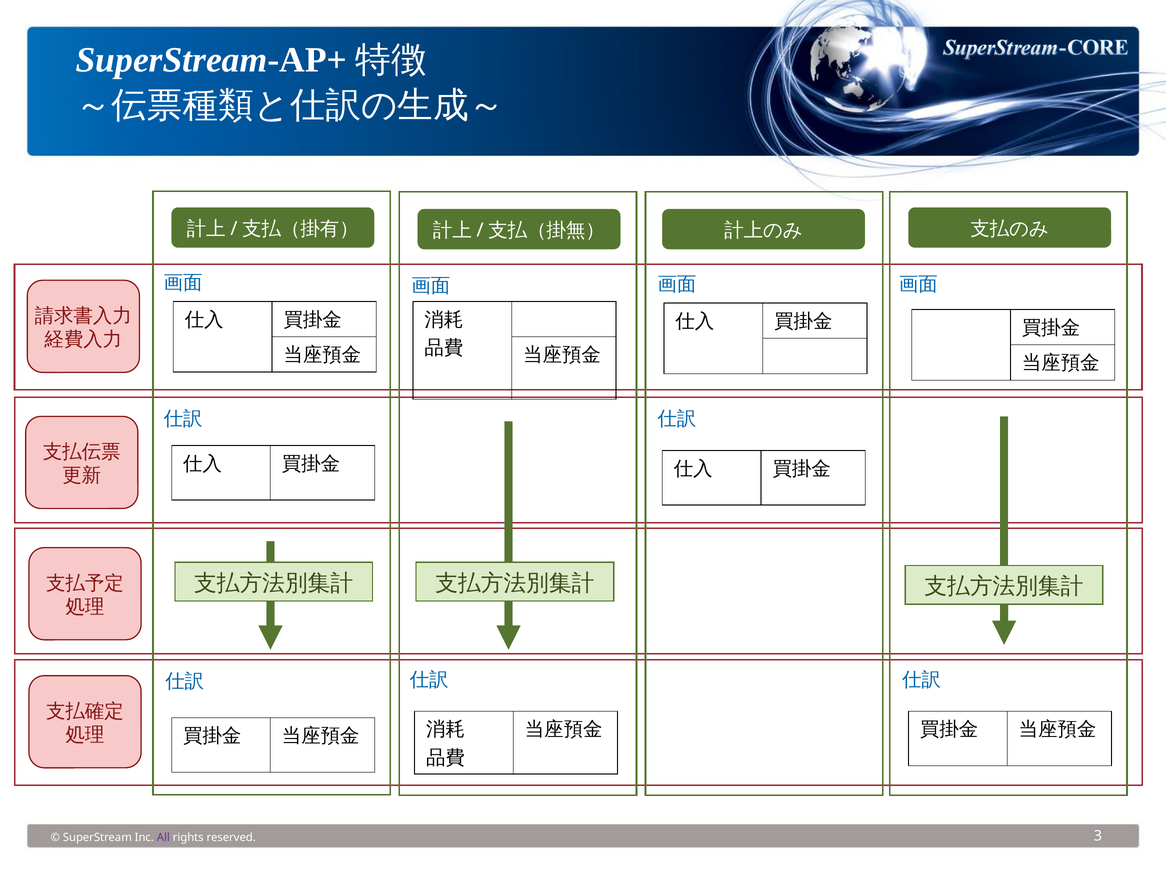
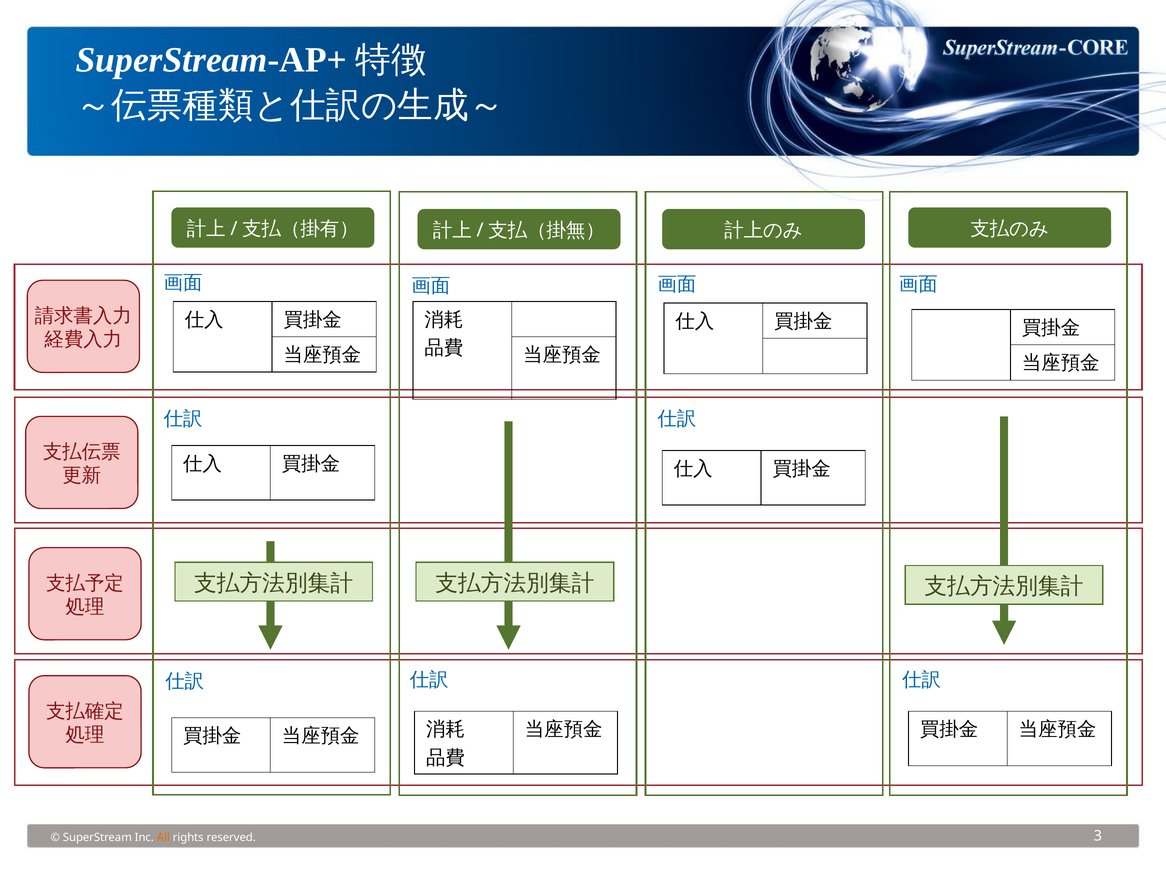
All colour: purple -> orange (163, 837)
